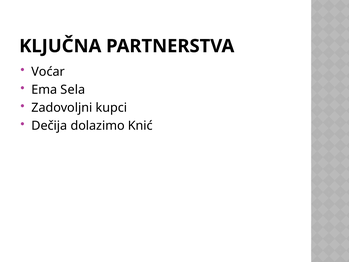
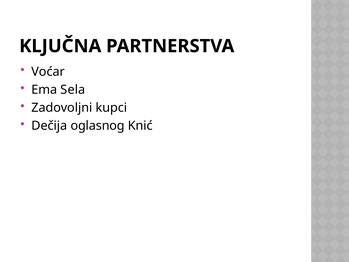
dolazimo: dolazimo -> oglasnog (98, 126)
